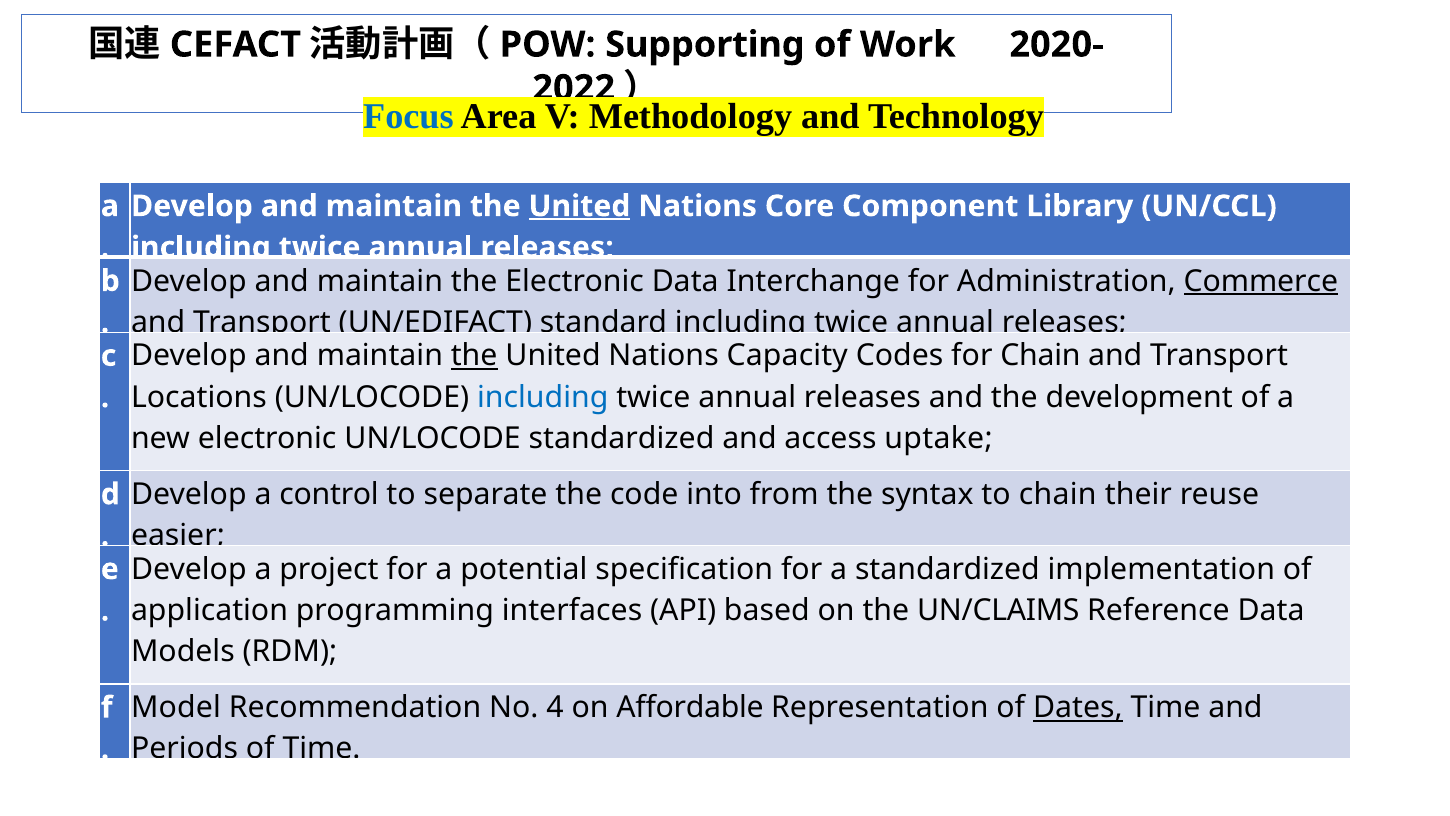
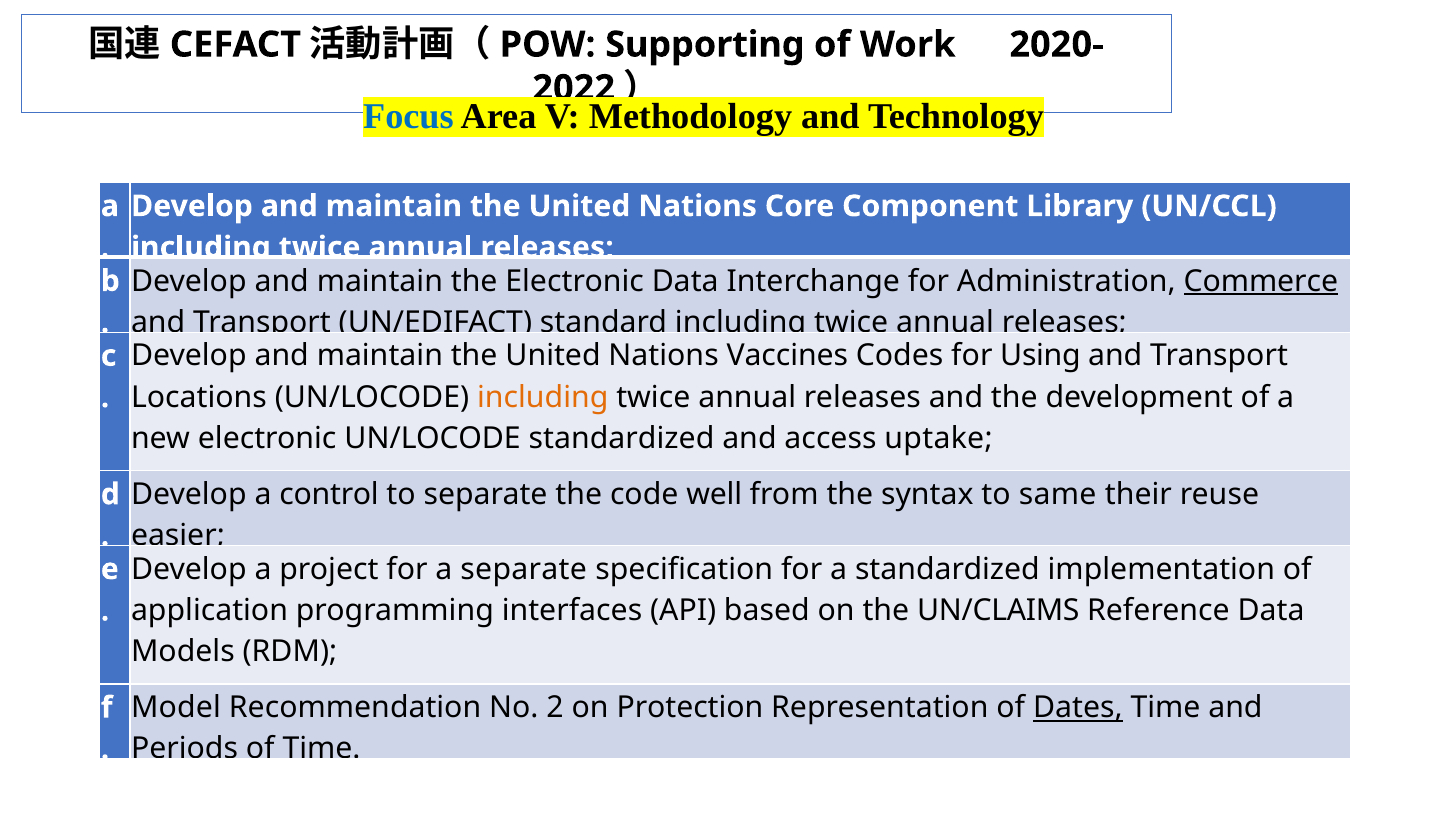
United underline: present -> none (580, 206)
the underline: present -> none (474, 356)
Capacity: Capacity -> Vaccines (787, 356)
for Chain: Chain -> Using (1040, 356)
including colour: blue -> orange (543, 397)
into: into -> well (714, 494)
to chain: chain -> same (1058, 494)
a potential: potential -> separate (524, 569)
4: 4 -> 2 (555, 707)
Affordable: Affordable -> Protection (690, 707)
